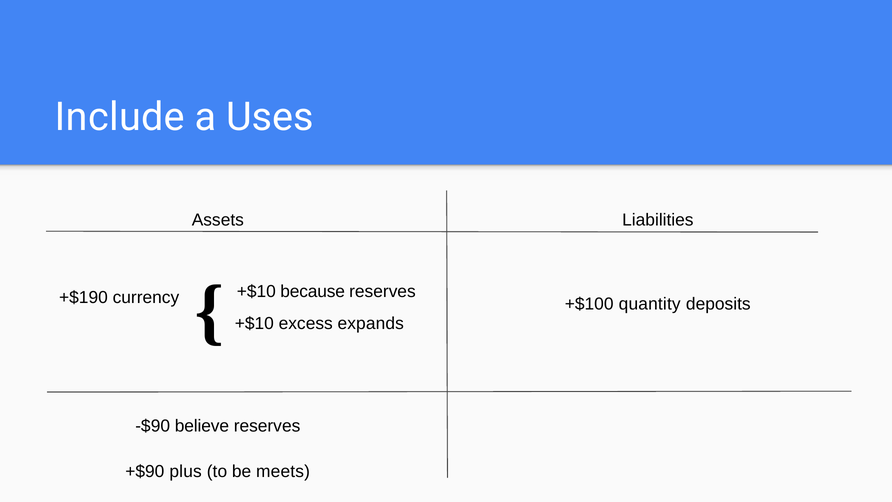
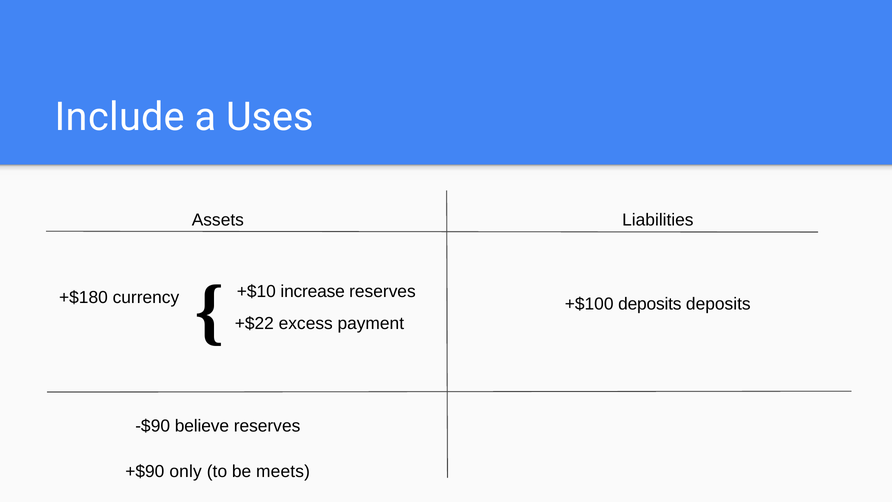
because: because -> increase (313, 292)
+$190: +$190 -> +$180 (83, 297)
+$100 quantity: quantity -> deposits (650, 304)
+$10: +$10 -> +$22 (254, 323)
expands: expands -> payment (371, 323)
plus: plus -> only (186, 471)
